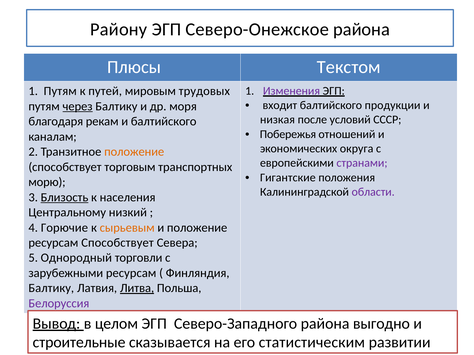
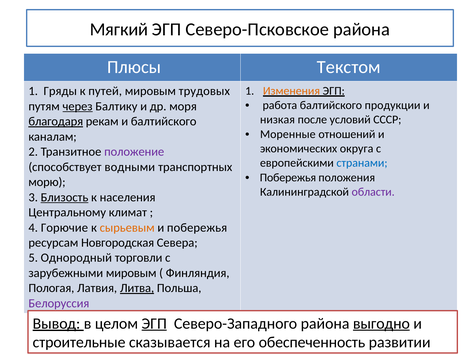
Району: Району -> Мягкий (119, 29)
Северо-Онежское: Северо-Онежское -> Северо-Псковское (257, 29)
Изменения colour: purple -> orange (291, 91)
1 Путям: Путям -> Гряды (60, 91)
входит: входит -> работа (280, 105)
благодаря underline: none -> present (56, 122)
Побережья: Побережья -> Моренные (288, 134)
положение colour: orange -> purple (134, 152)
странами colour: purple -> blue (362, 163)
торговым: торговым -> водными (130, 167)
Гигантские: Гигантские -> Побережья (288, 178)
низкий: низкий -> климат (128, 213)
и положение: положение -> побережья (197, 228)
ресурсам Способствует: Способствует -> Новгородская (118, 243)
зарубежными ресурсам: ресурсам -> мировым (131, 273)
Балтику: Балтику -> Пологая (51, 289)
ЭГП underline: none -> present (154, 324)
выгодно underline: none -> present (381, 324)
статистическим: статистическим -> обеспеченность (312, 343)
